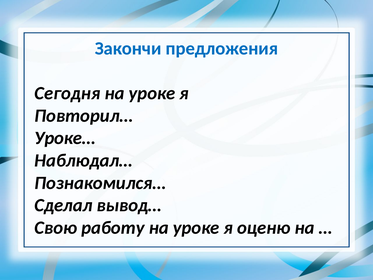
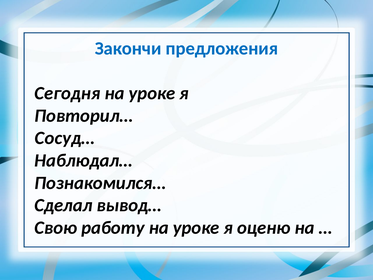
Уроке…: Уроке… -> Сосуд… (65, 138)
